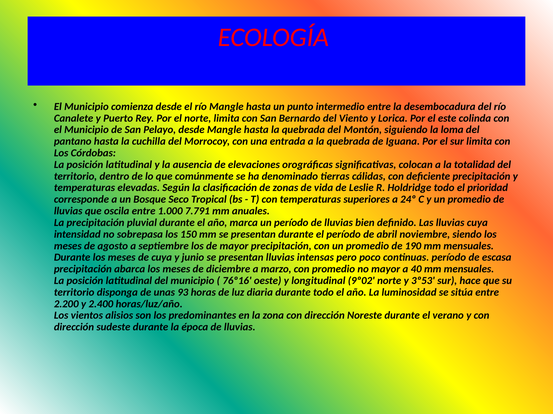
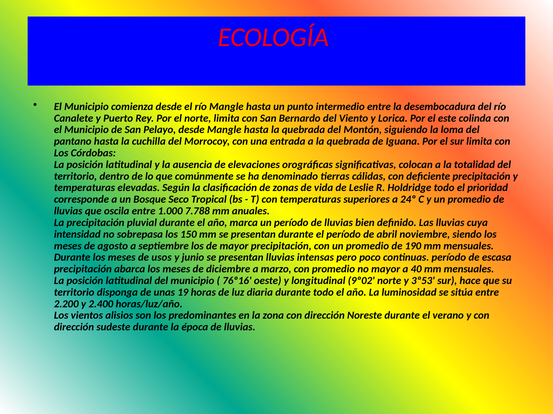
7.791: 7.791 -> 7.788 (197, 211)
de cuya: cuya -> usos (162, 258)
93: 93 -> 19 (183, 293)
